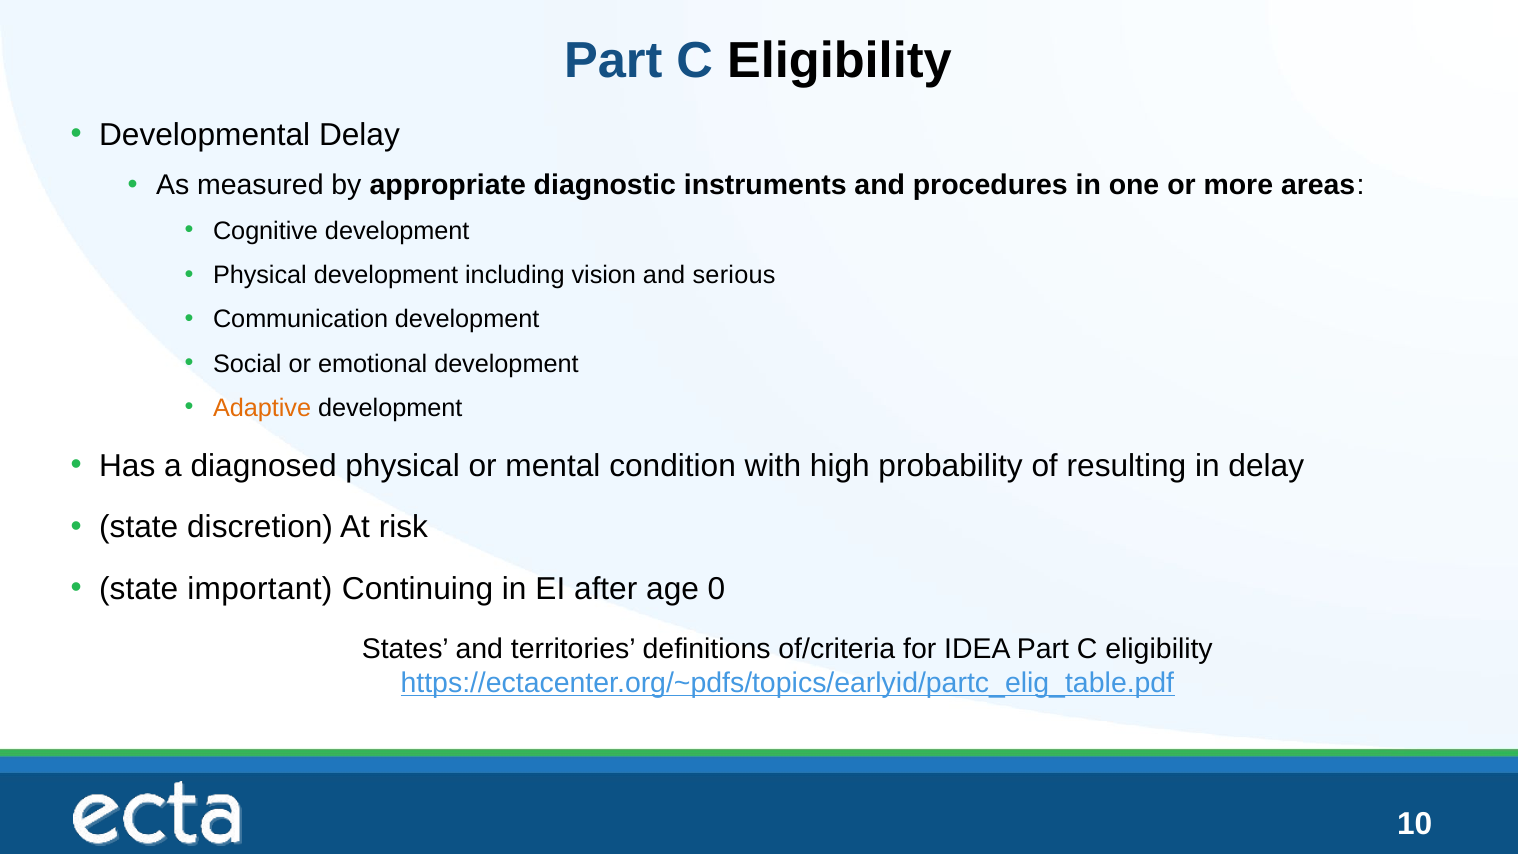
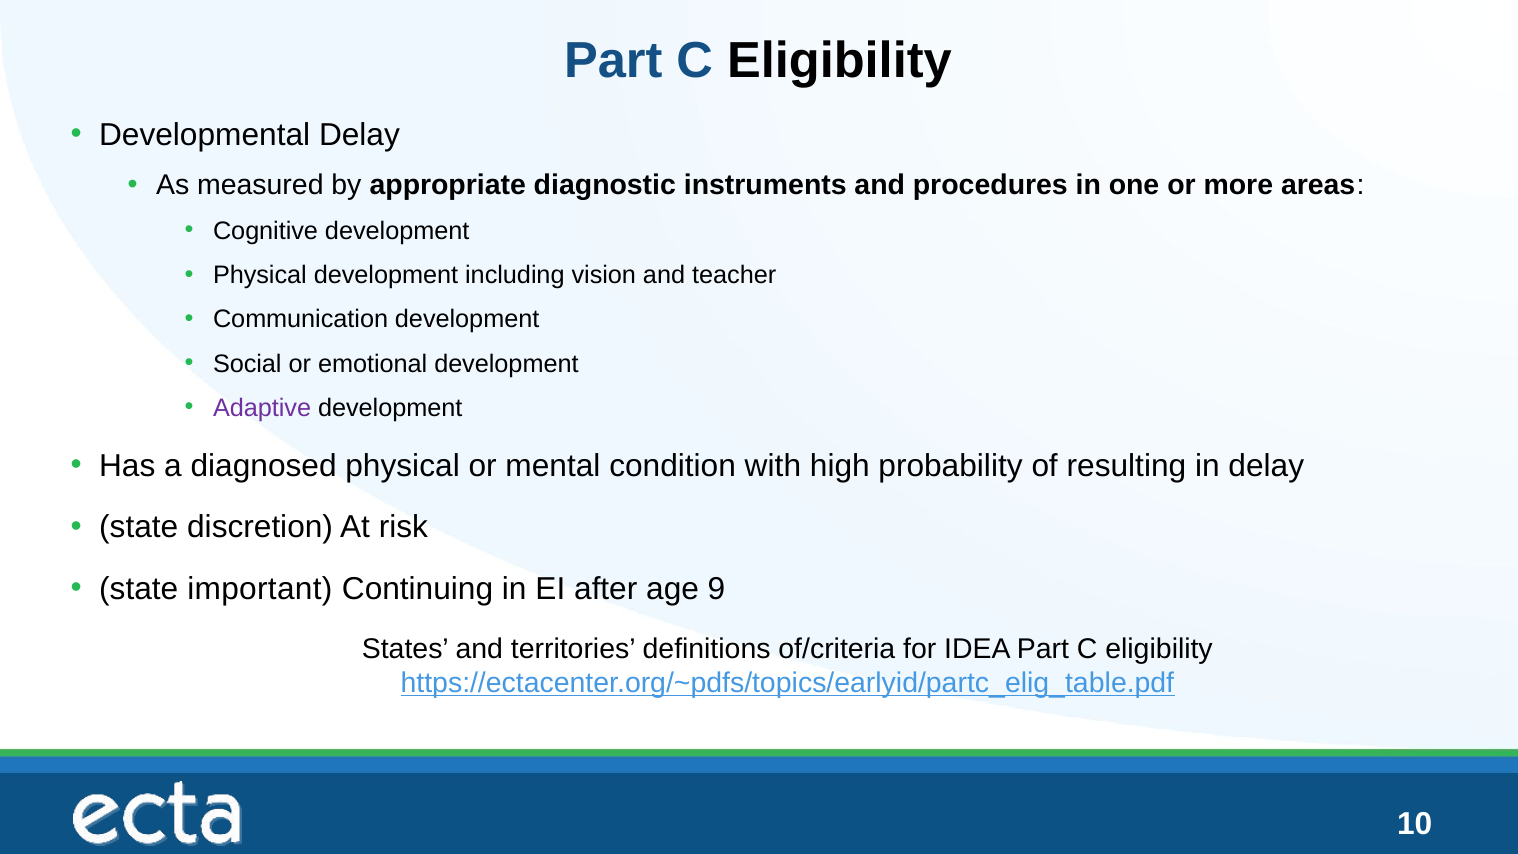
serious: serious -> teacher (734, 275)
Adaptive colour: orange -> purple (262, 408)
0: 0 -> 9 (717, 589)
